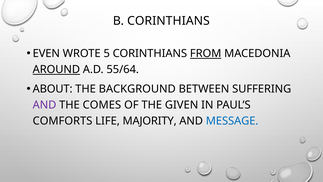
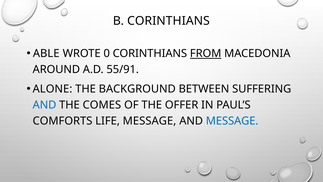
EVEN: EVEN -> ABLE (46, 53)
5: 5 -> 0 (107, 53)
AROUND underline: present -> none (56, 69)
55/64: 55/64 -> 55/91 (123, 69)
ABOUT: ABOUT -> ALONE (52, 89)
AND colour: purple -> blue (44, 105)
GIVEN: GIVEN -> OFFER (182, 105)
LIFE MAJORITY: MAJORITY -> MESSAGE (149, 121)
